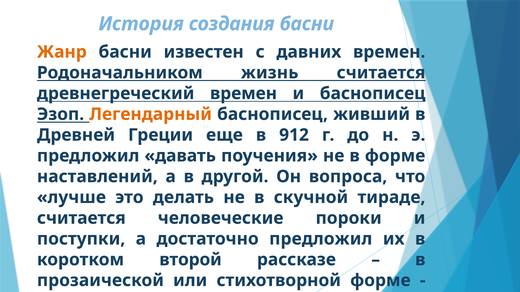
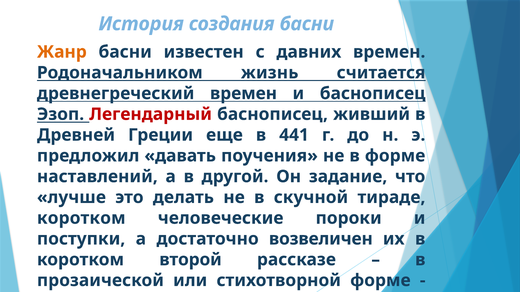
Легендарный colour: orange -> red (151, 114)
912: 912 -> 441 (294, 135)
вопроса: вопроса -> задание (348, 177)
считается: считается -> коротком (81, 218)
достаточно предложил: предложил -> возвеличен (321, 239)
